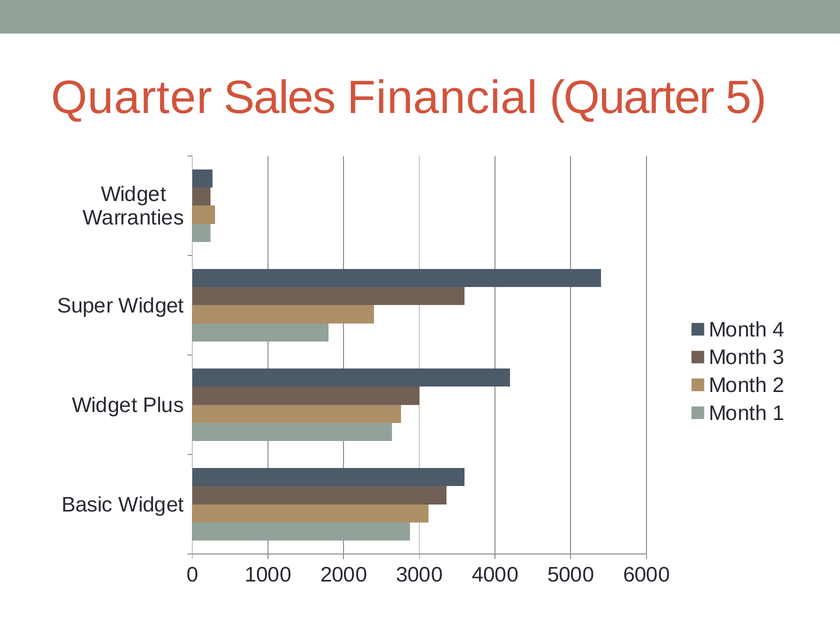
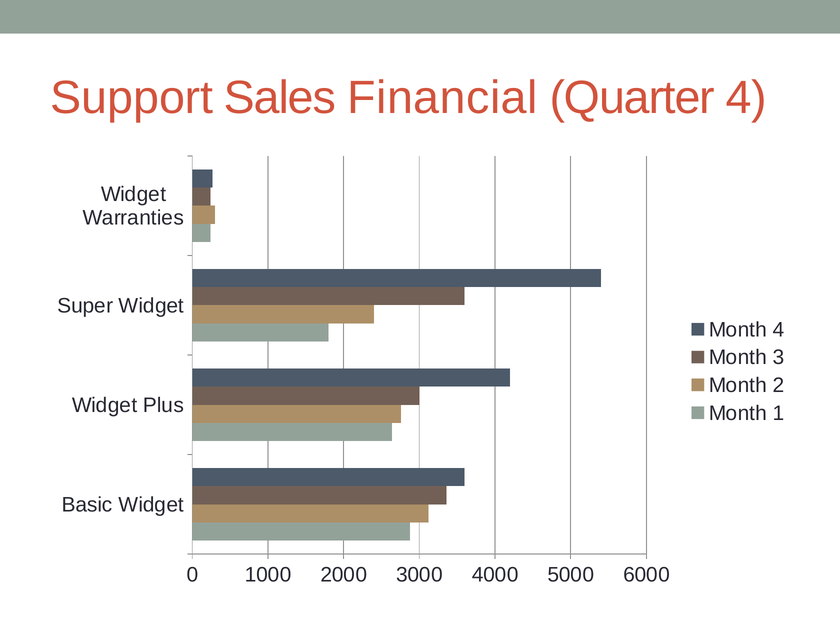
Quarter: Quarter -> Support (132, 98)
Quarter 5: 5 -> 4 (746, 98)
